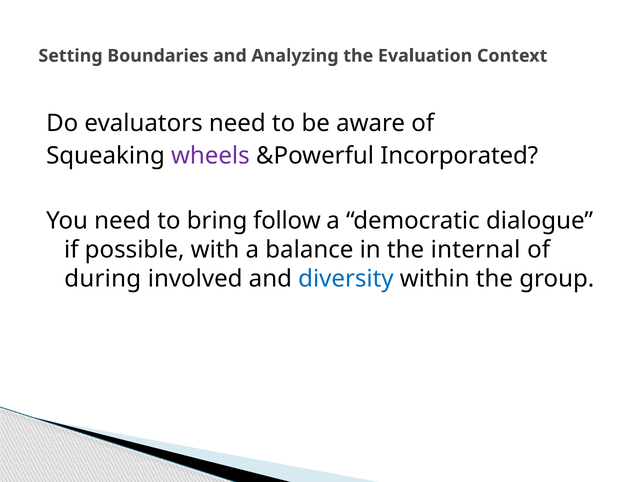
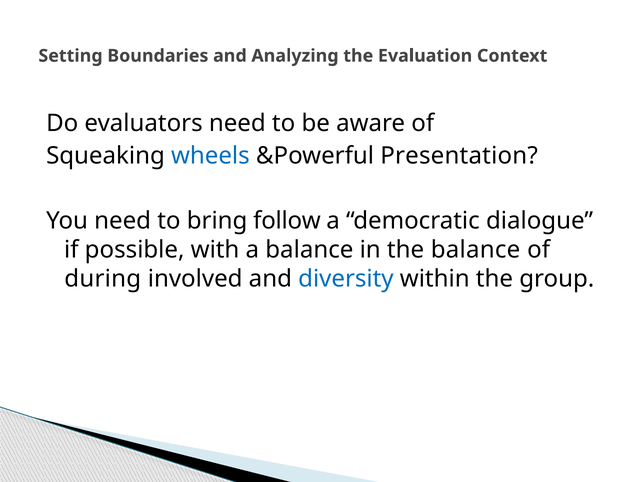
wheels colour: purple -> blue (210, 156)
Incorporated: Incorporated -> Presentation (459, 156)
the internal: internal -> balance (476, 250)
